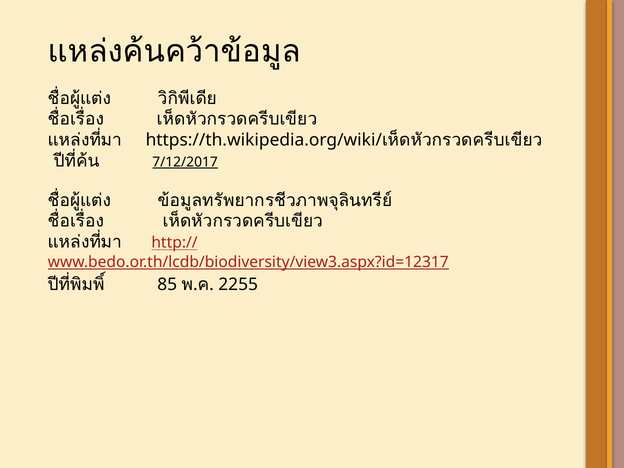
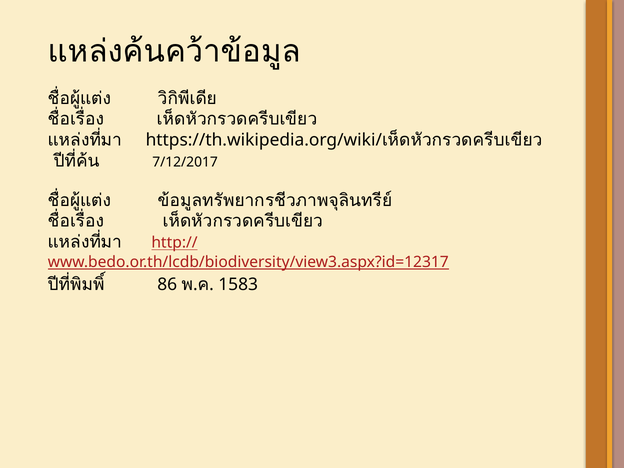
7/12/2017 underline: present -> none (185, 162)
85: 85 -> 86 (167, 284)
2255: 2255 -> 1583 (238, 284)
